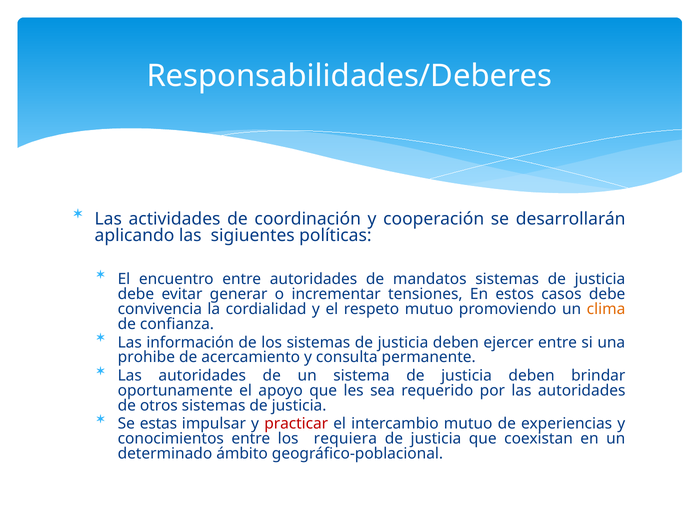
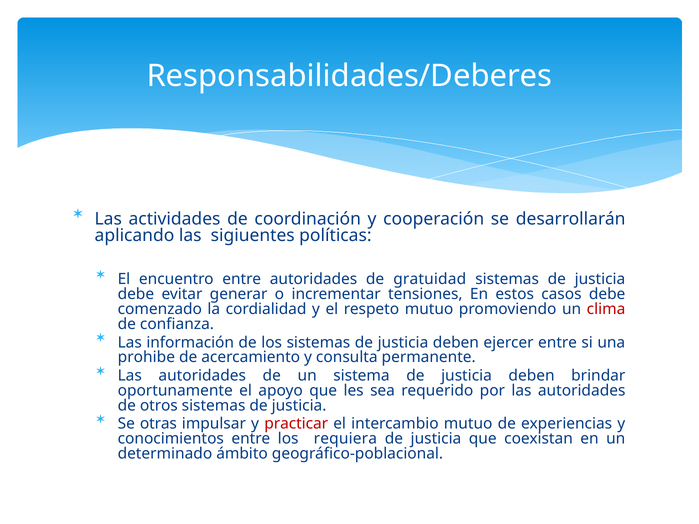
mandatos: mandatos -> gratuidad (430, 279)
convivencia: convivencia -> comenzado (160, 309)
clima colour: orange -> red (606, 309)
estas: estas -> otras (158, 424)
